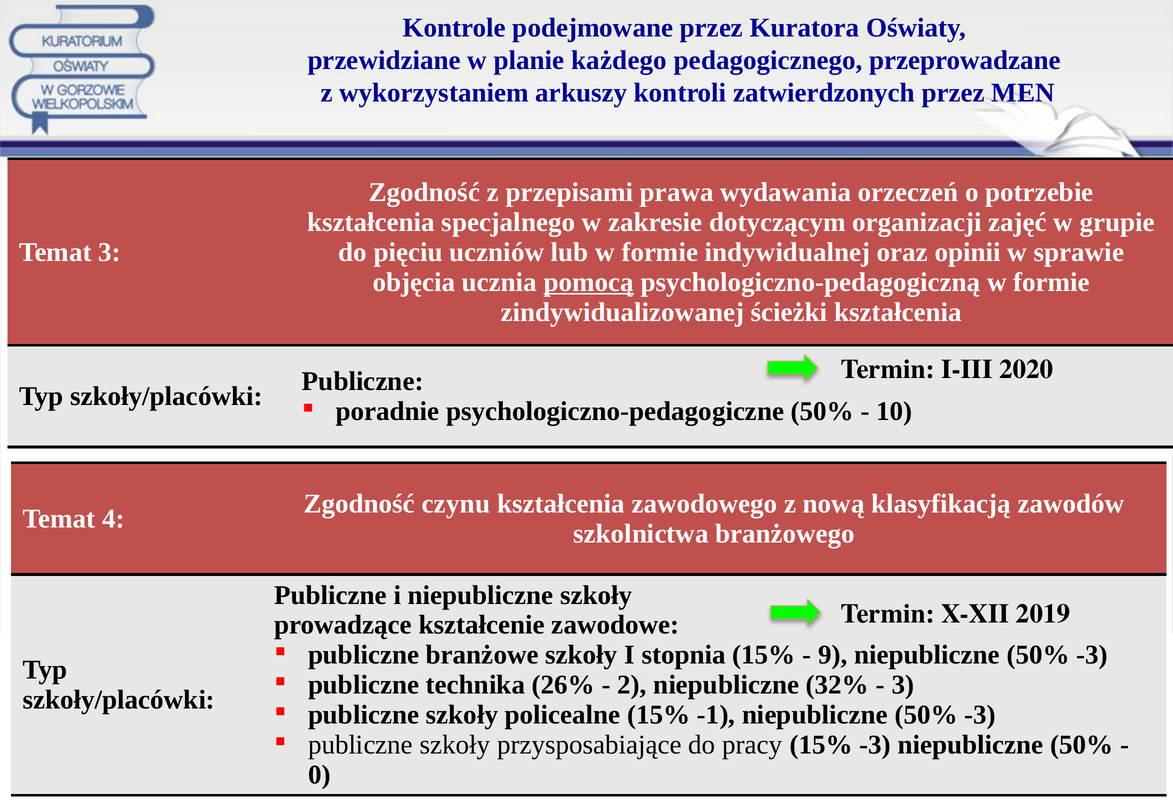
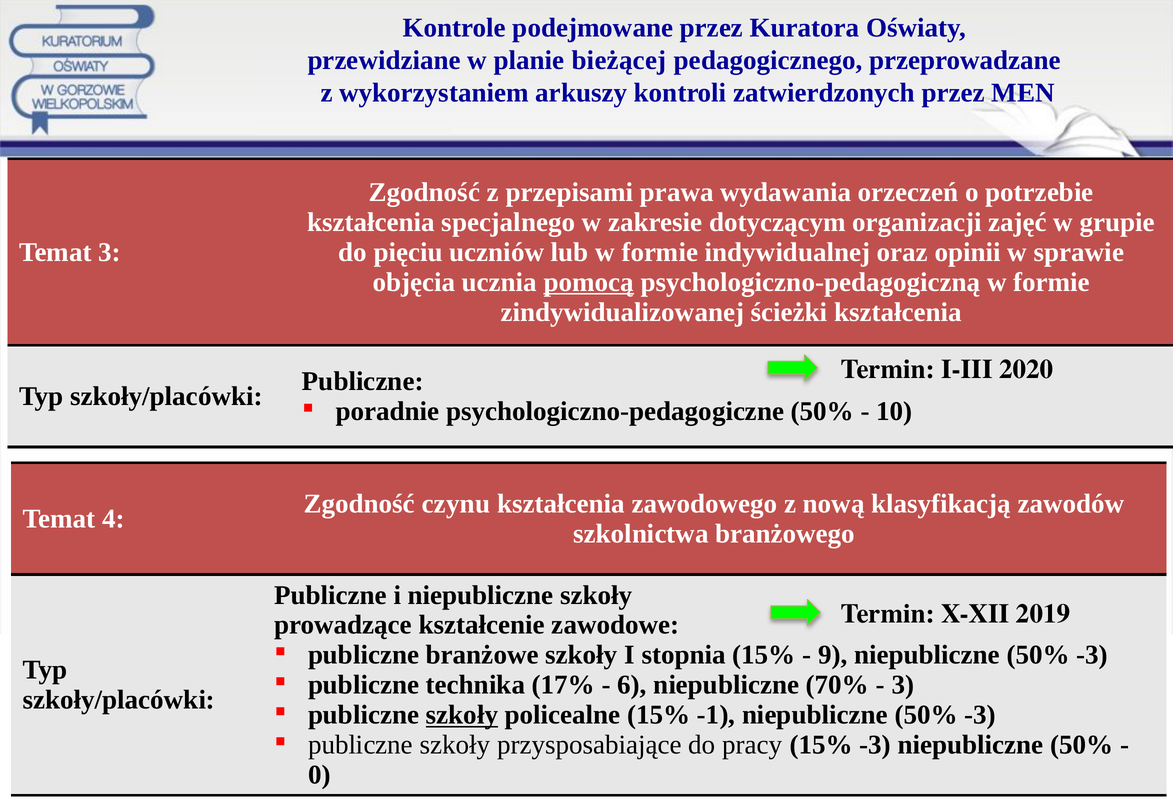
każdego: każdego -> bieżącej (619, 61)
26%: 26% -> 17% (563, 685)
2: 2 -> 6 (632, 685)
32%: 32% -> 70% (837, 685)
szkoły underline: none -> present (462, 715)
